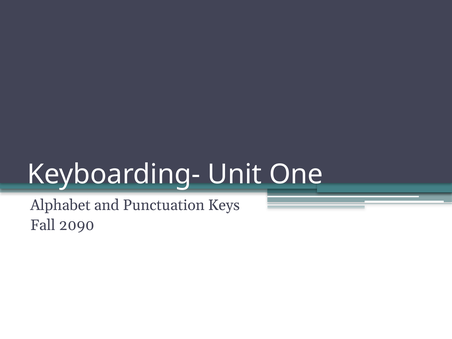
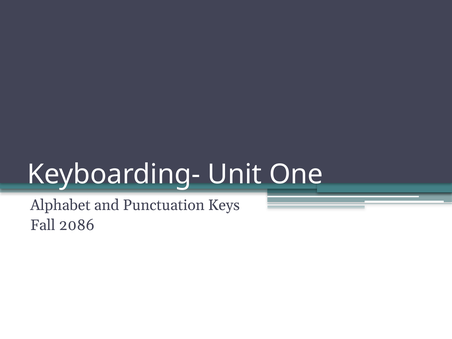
2090: 2090 -> 2086 (77, 225)
